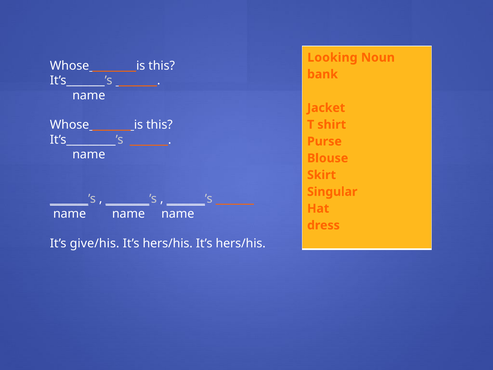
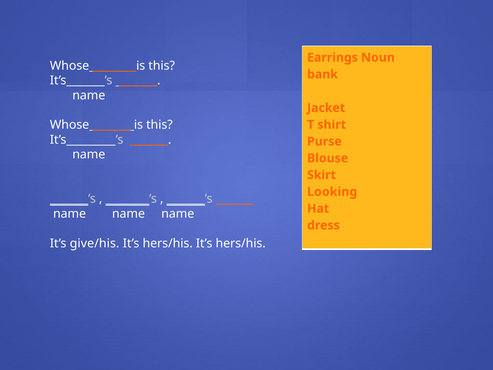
Looking: Looking -> Earrings (332, 57)
Singular: Singular -> Looking (332, 192)
